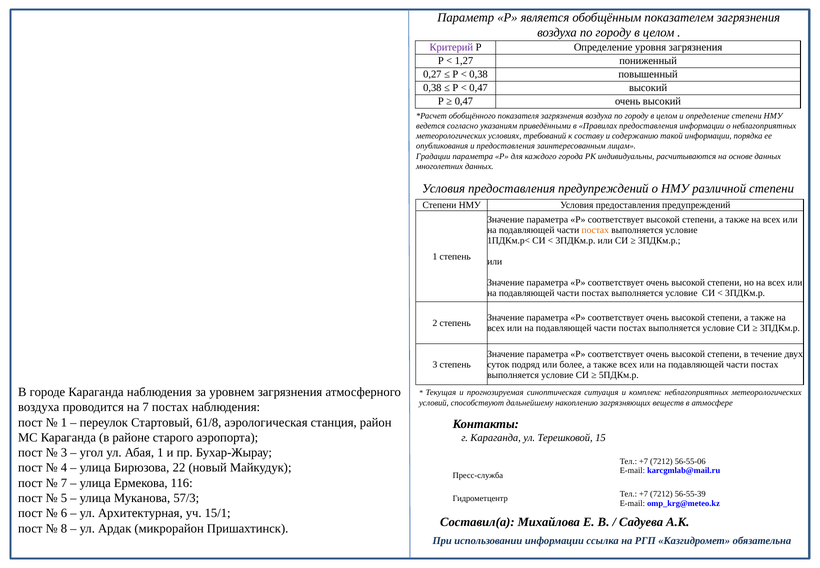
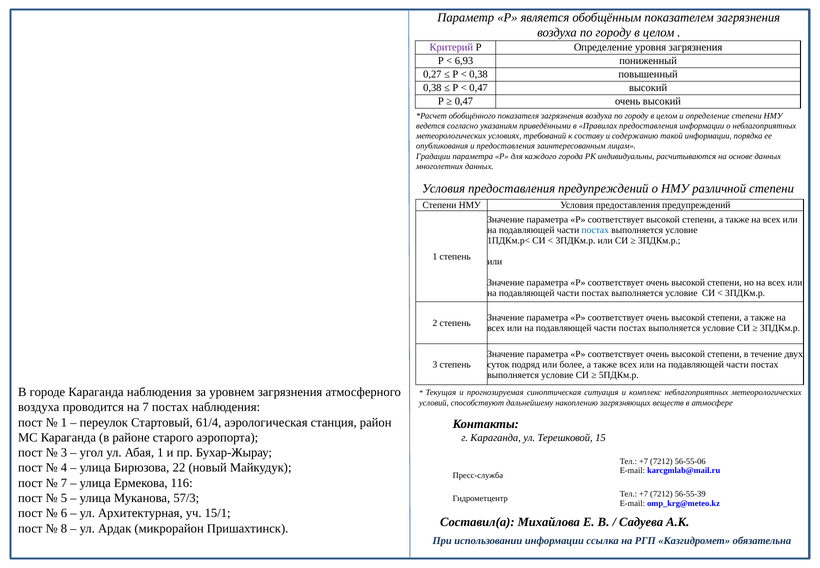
1,27: 1,27 -> 6,93 (464, 61)
постах colour: orange -> blue (595, 230)
61/8: 61/8 -> 61/4 (209, 422)
